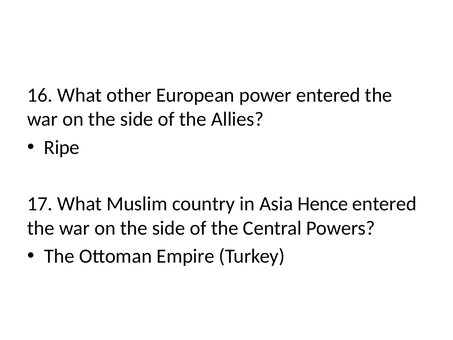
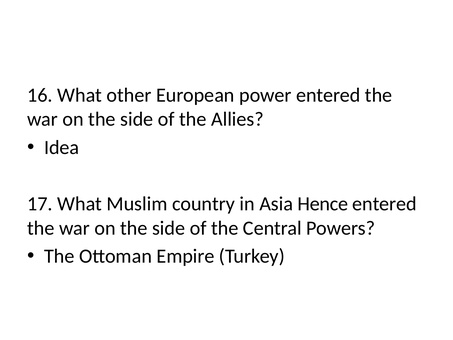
Ripe: Ripe -> Idea (62, 147)
